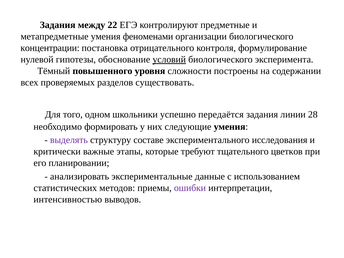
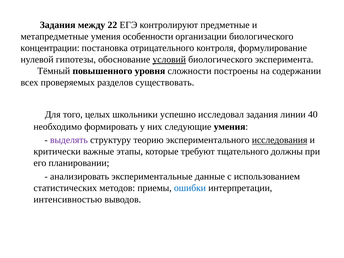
феноменами: феноменами -> особенности (148, 37)
одном: одном -> целых (98, 114)
передаётся: передаётся -> исследовал (221, 114)
28: 28 -> 40 (313, 114)
составе: составе -> теорию (149, 140)
исследования underline: none -> present (280, 140)
цветков: цветков -> должны (287, 152)
ошибки colour: purple -> blue (190, 188)
